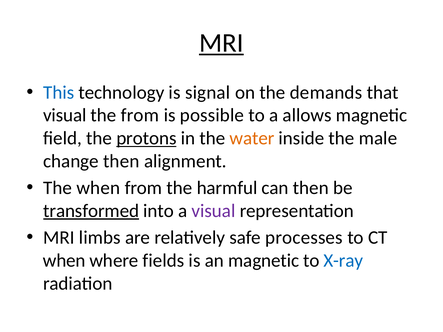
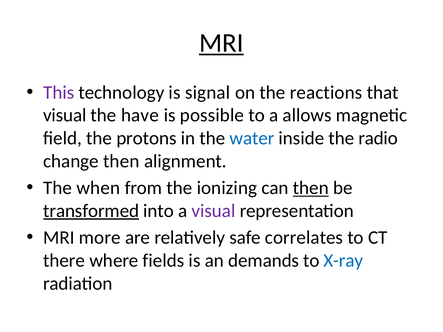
This colour: blue -> purple (59, 93)
demands: demands -> reactions (326, 93)
the from: from -> have (140, 115)
protons underline: present -> none (146, 138)
water colour: orange -> blue (252, 138)
male: male -> radio (378, 138)
harmful: harmful -> ionizing (227, 188)
then underline: none -> present (311, 188)
limbs: limbs -> more (100, 238)
processes: processes -> correlates (304, 238)
when: when -> there (64, 261)
an magnetic: magnetic -> demands (264, 261)
